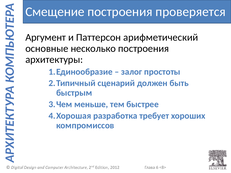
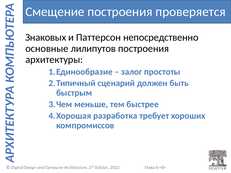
Аргумент: Аргумент -> Знаковых (46, 37)
арифметический: арифметический -> непосредственно (161, 37)
несколько: несколько -> лилипутов (93, 49)
